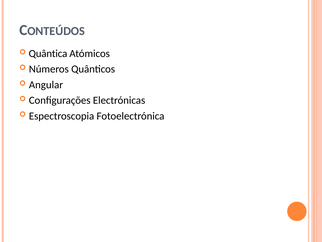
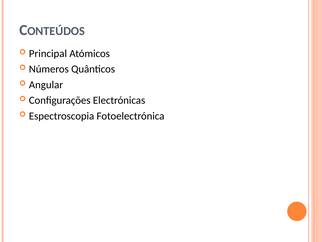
Quântica: Quântica -> Principal (48, 53)
